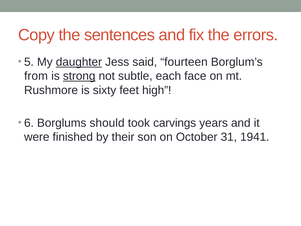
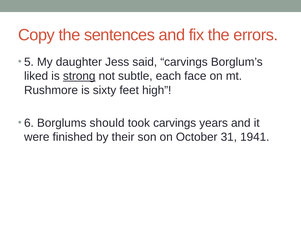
daughter underline: present -> none (79, 62)
said fourteen: fourteen -> carvings (184, 62)
from: from -> liked (36, 76)
